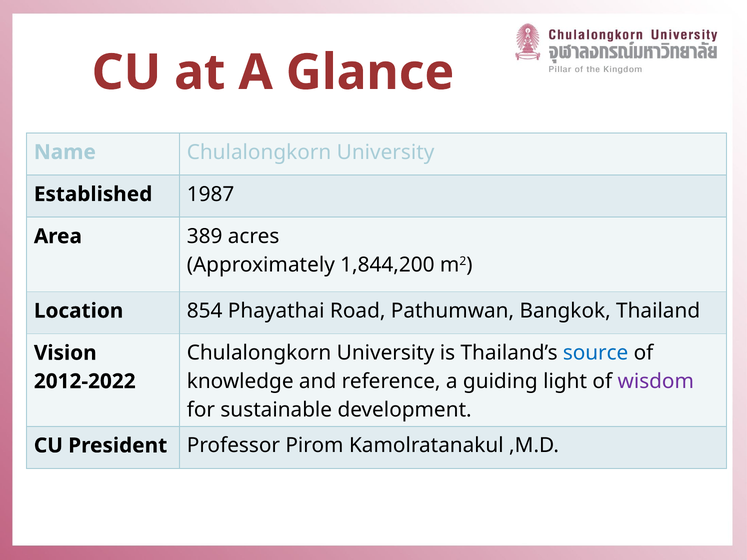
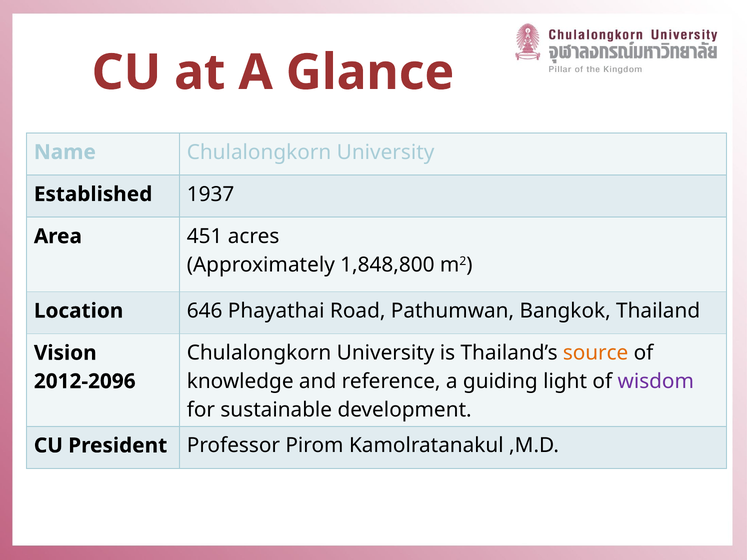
1987: 1987 -> 1937 (211, 194)
389: 389 -> 451 (205, 236)
1,844,200: 1,844,200 -> 1,848,800 (387, 265)
854: 854 -> 646 (205, 311)
source colour: blue -> orange (596, 353)
2012-2022: 2012-2022 -> 2012-2096 (85, 381)
